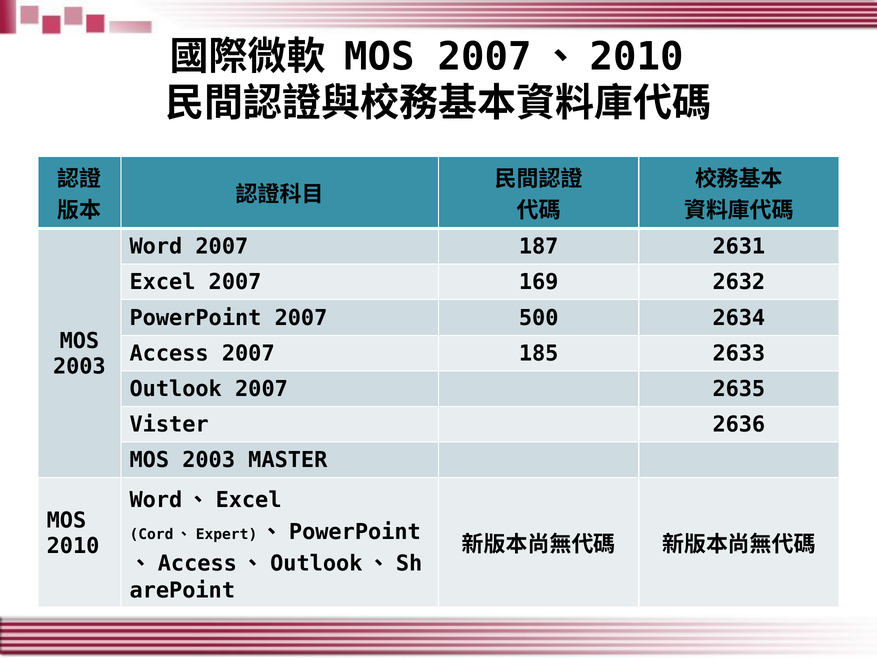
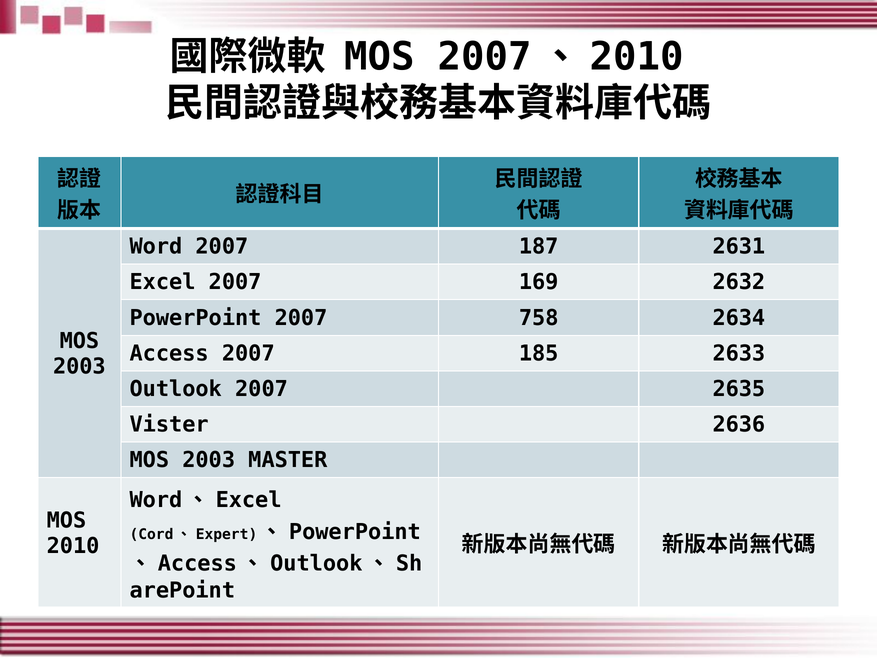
500: 500 -> 758 (539, 318)
